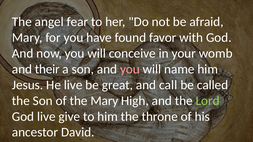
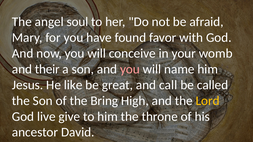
fear: fear -> soul (77, 22)
He live: live -> like (73, 85)
the Mary: Mary -> Bring (104, 101)
Lord colour: light green -> yellow (208, 101)
